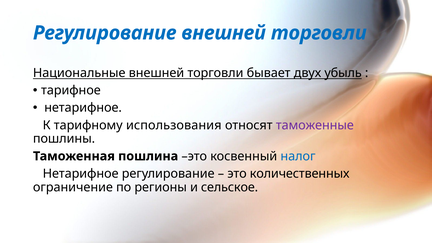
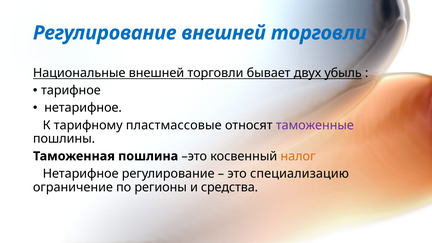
использования: использования -> пластмассовые (174, 125)
налог colour: blue -> orange (298, 156)
количественных: количественных -> специализацию (300, 174)
сельское: сельское -> средства (230, 187)
